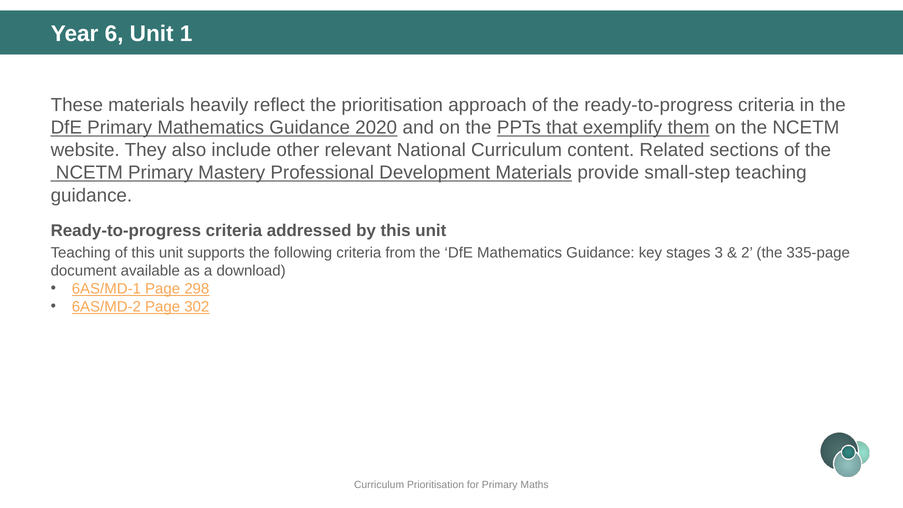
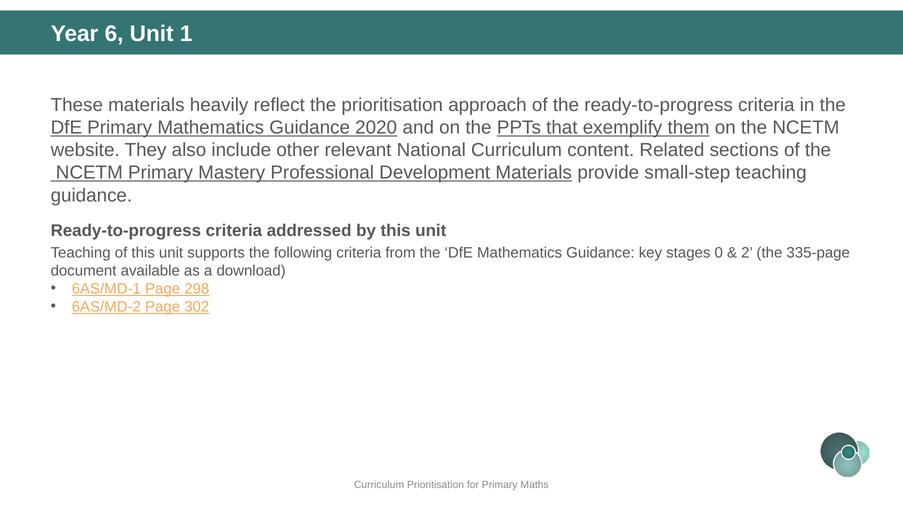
3: 3 -> 0 (719, 253)
